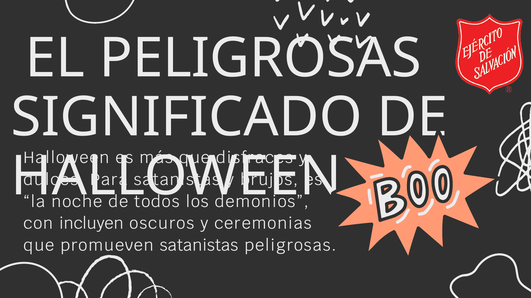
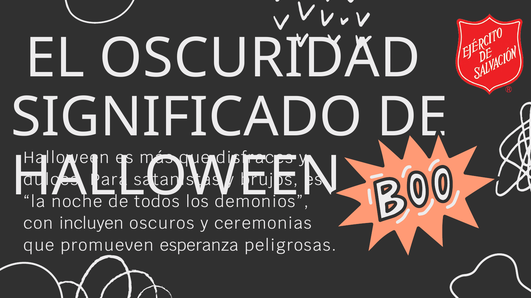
EL PELIGROSAS: PELIGROSAS -> OSCURIDAD (260, 58)
promueven satanistas: satanistas -> esperanza (199, 246)
